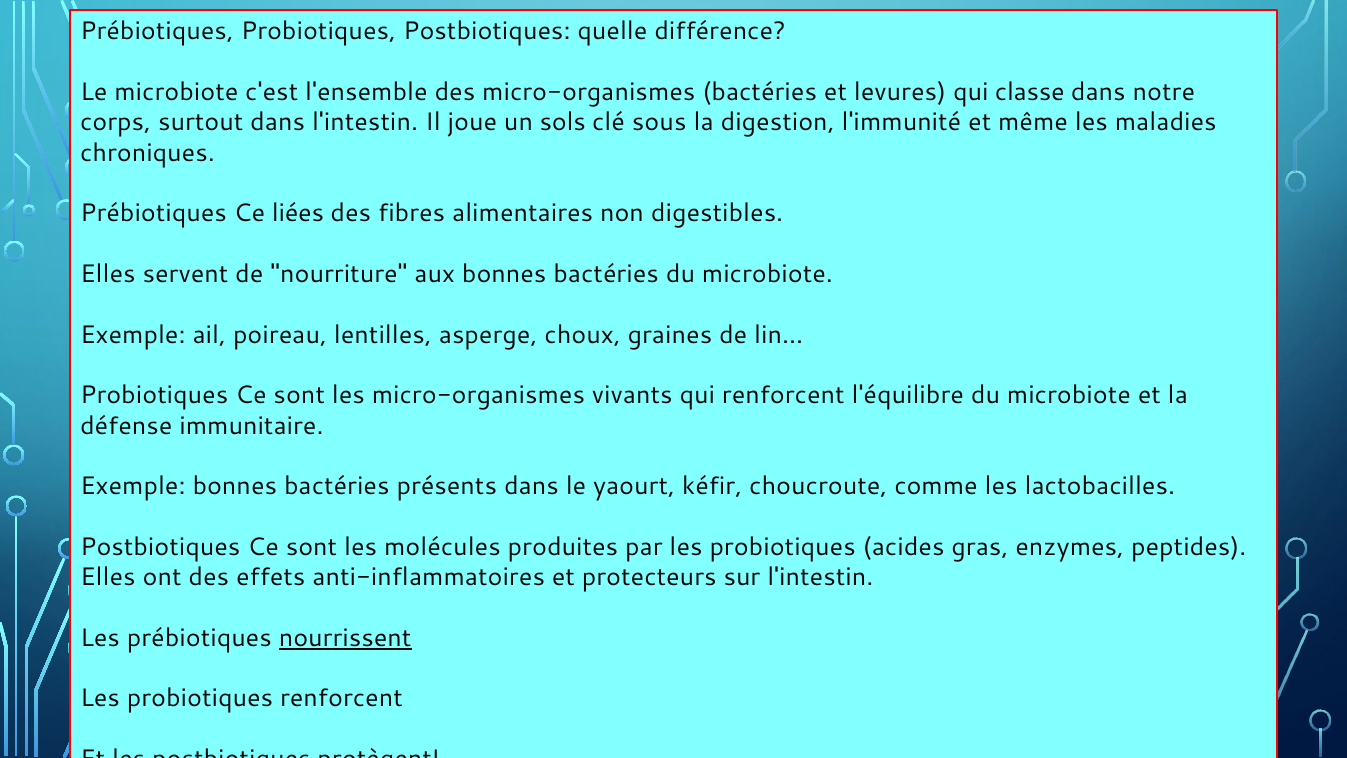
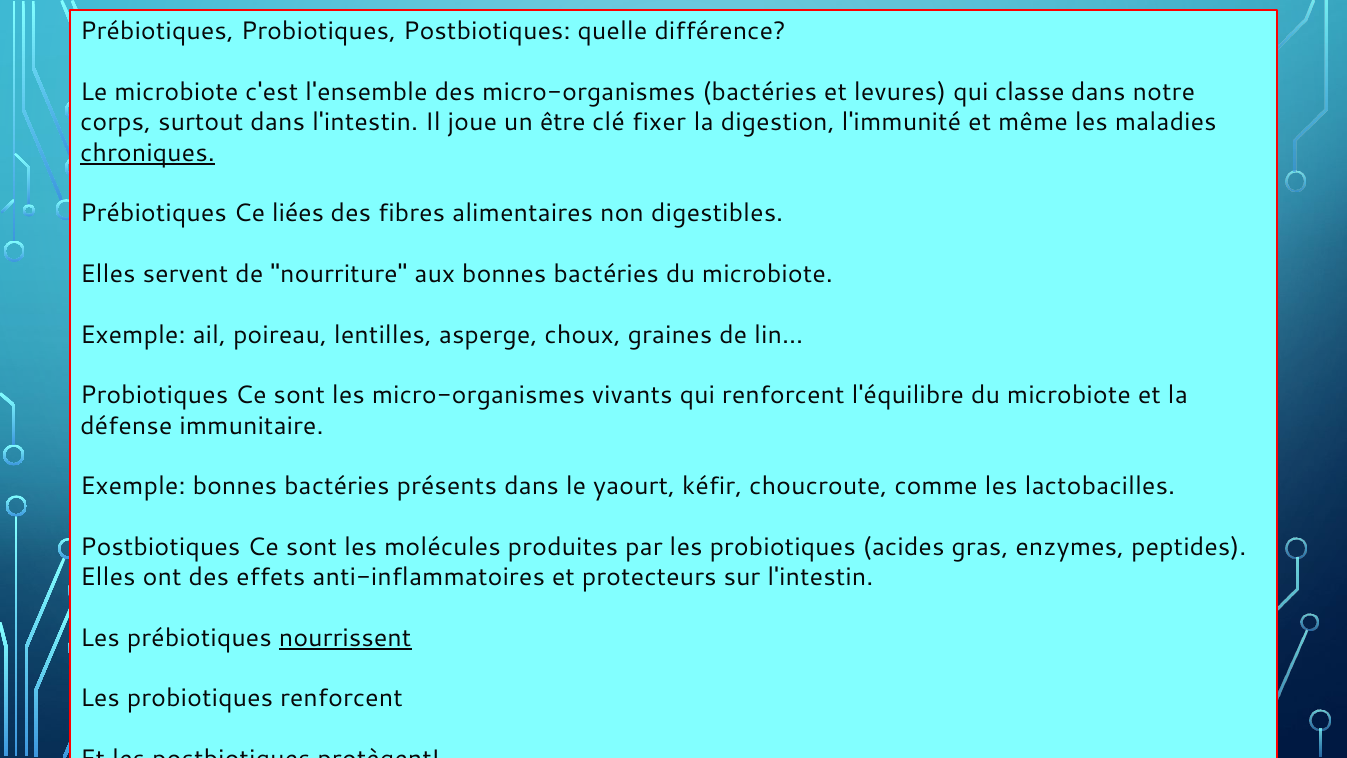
sols: sols -> être (563, 123)
sous: sous -> fixer (659, 123)
chroniques underline: none -> present (147, 153)
